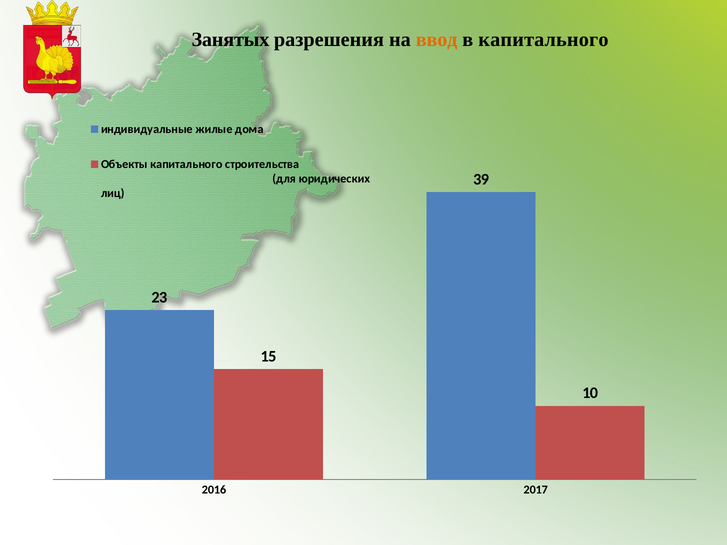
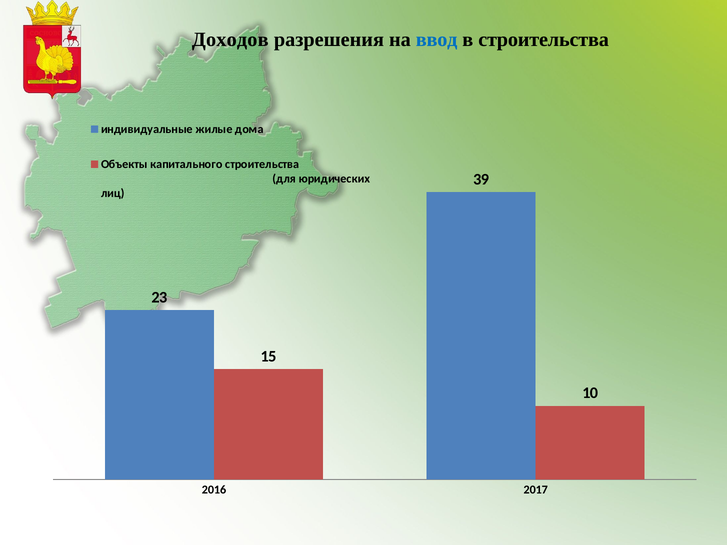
Занятых: Занятых -> Доходов (230, 40)
ввод colour: orange -> blue (437, 40)
в капитального: капитального -> строительства (544, 40)
